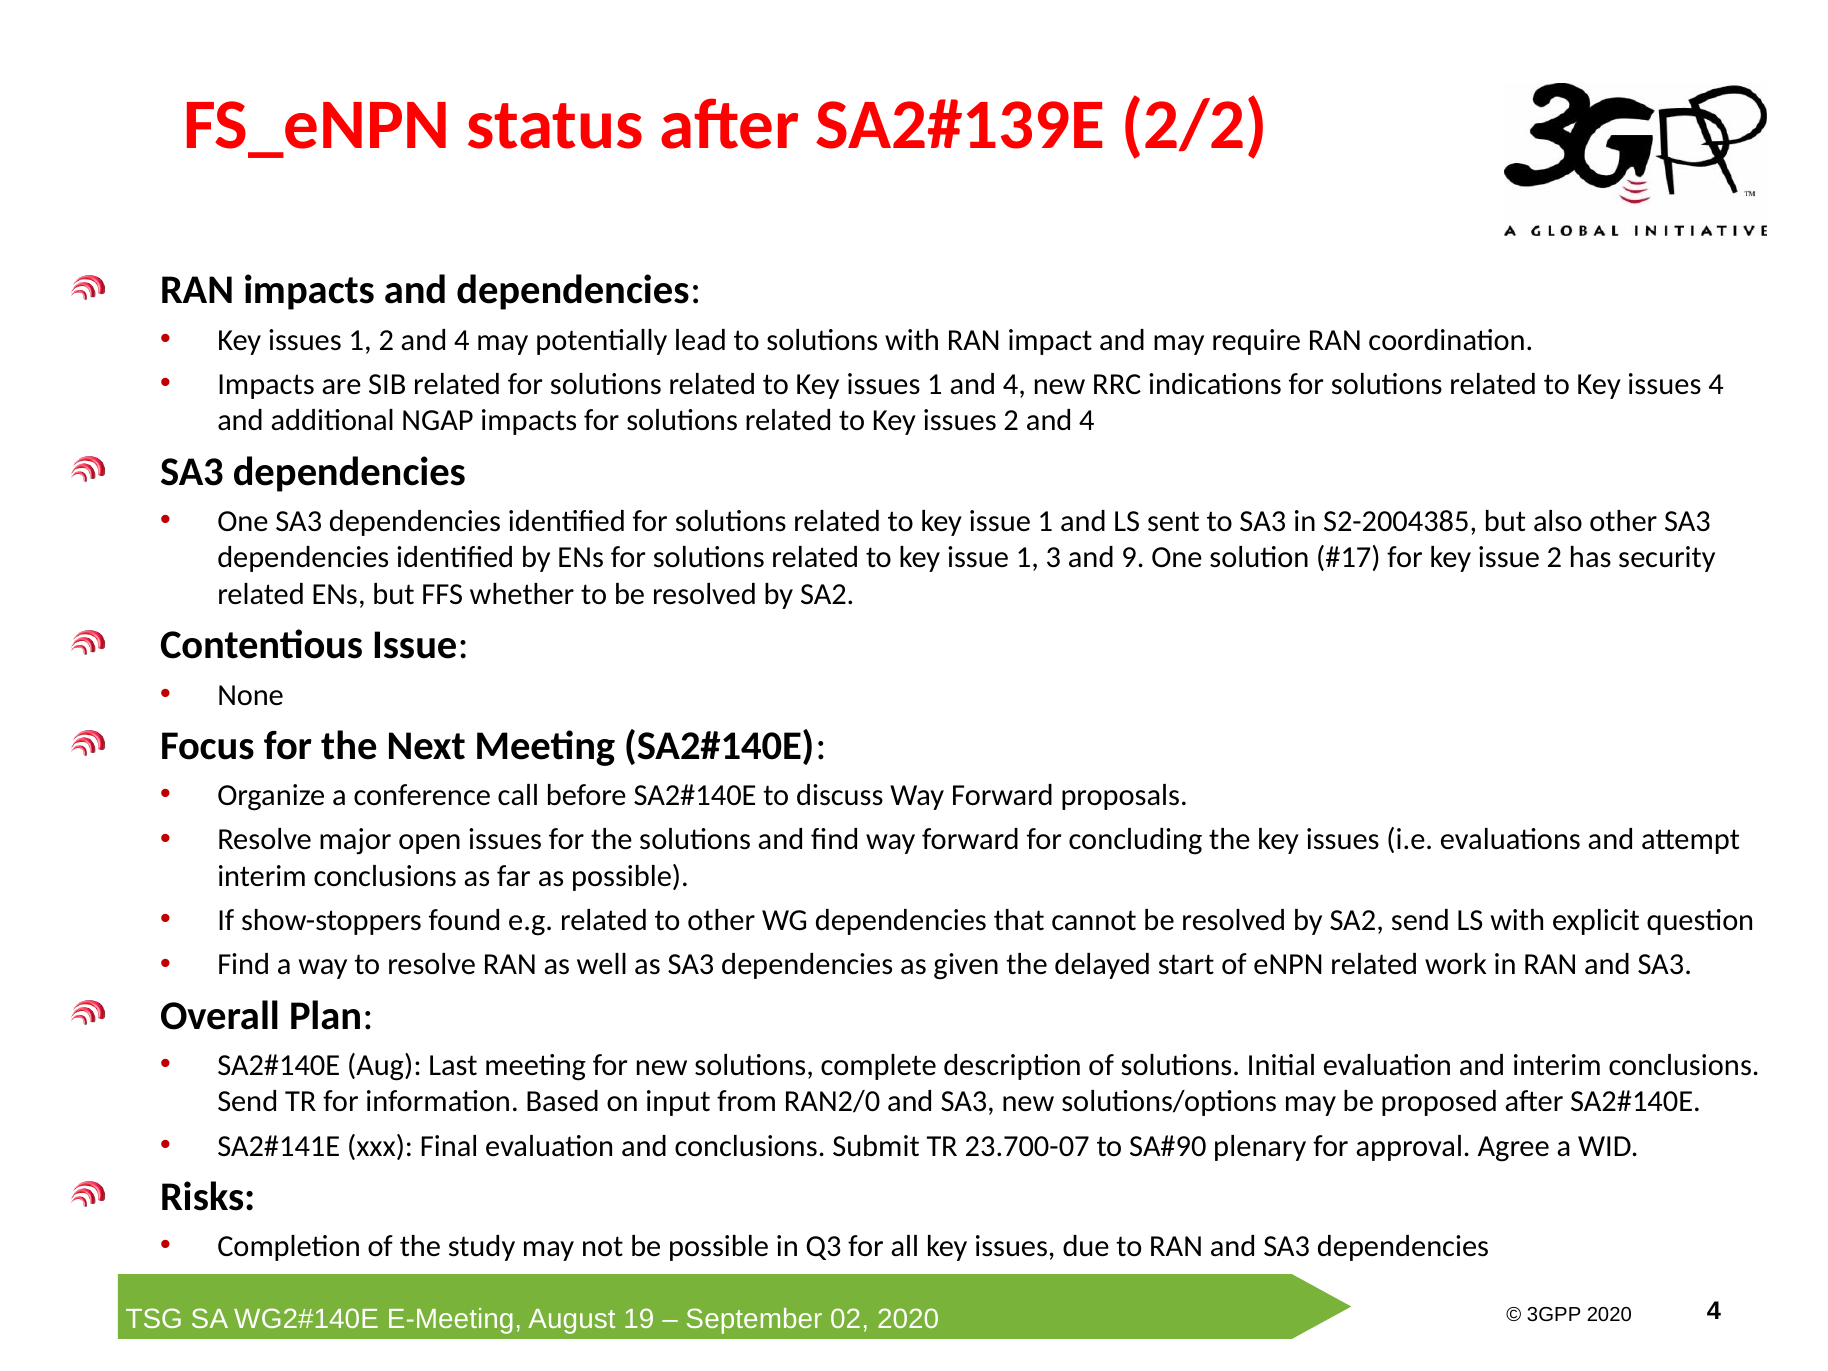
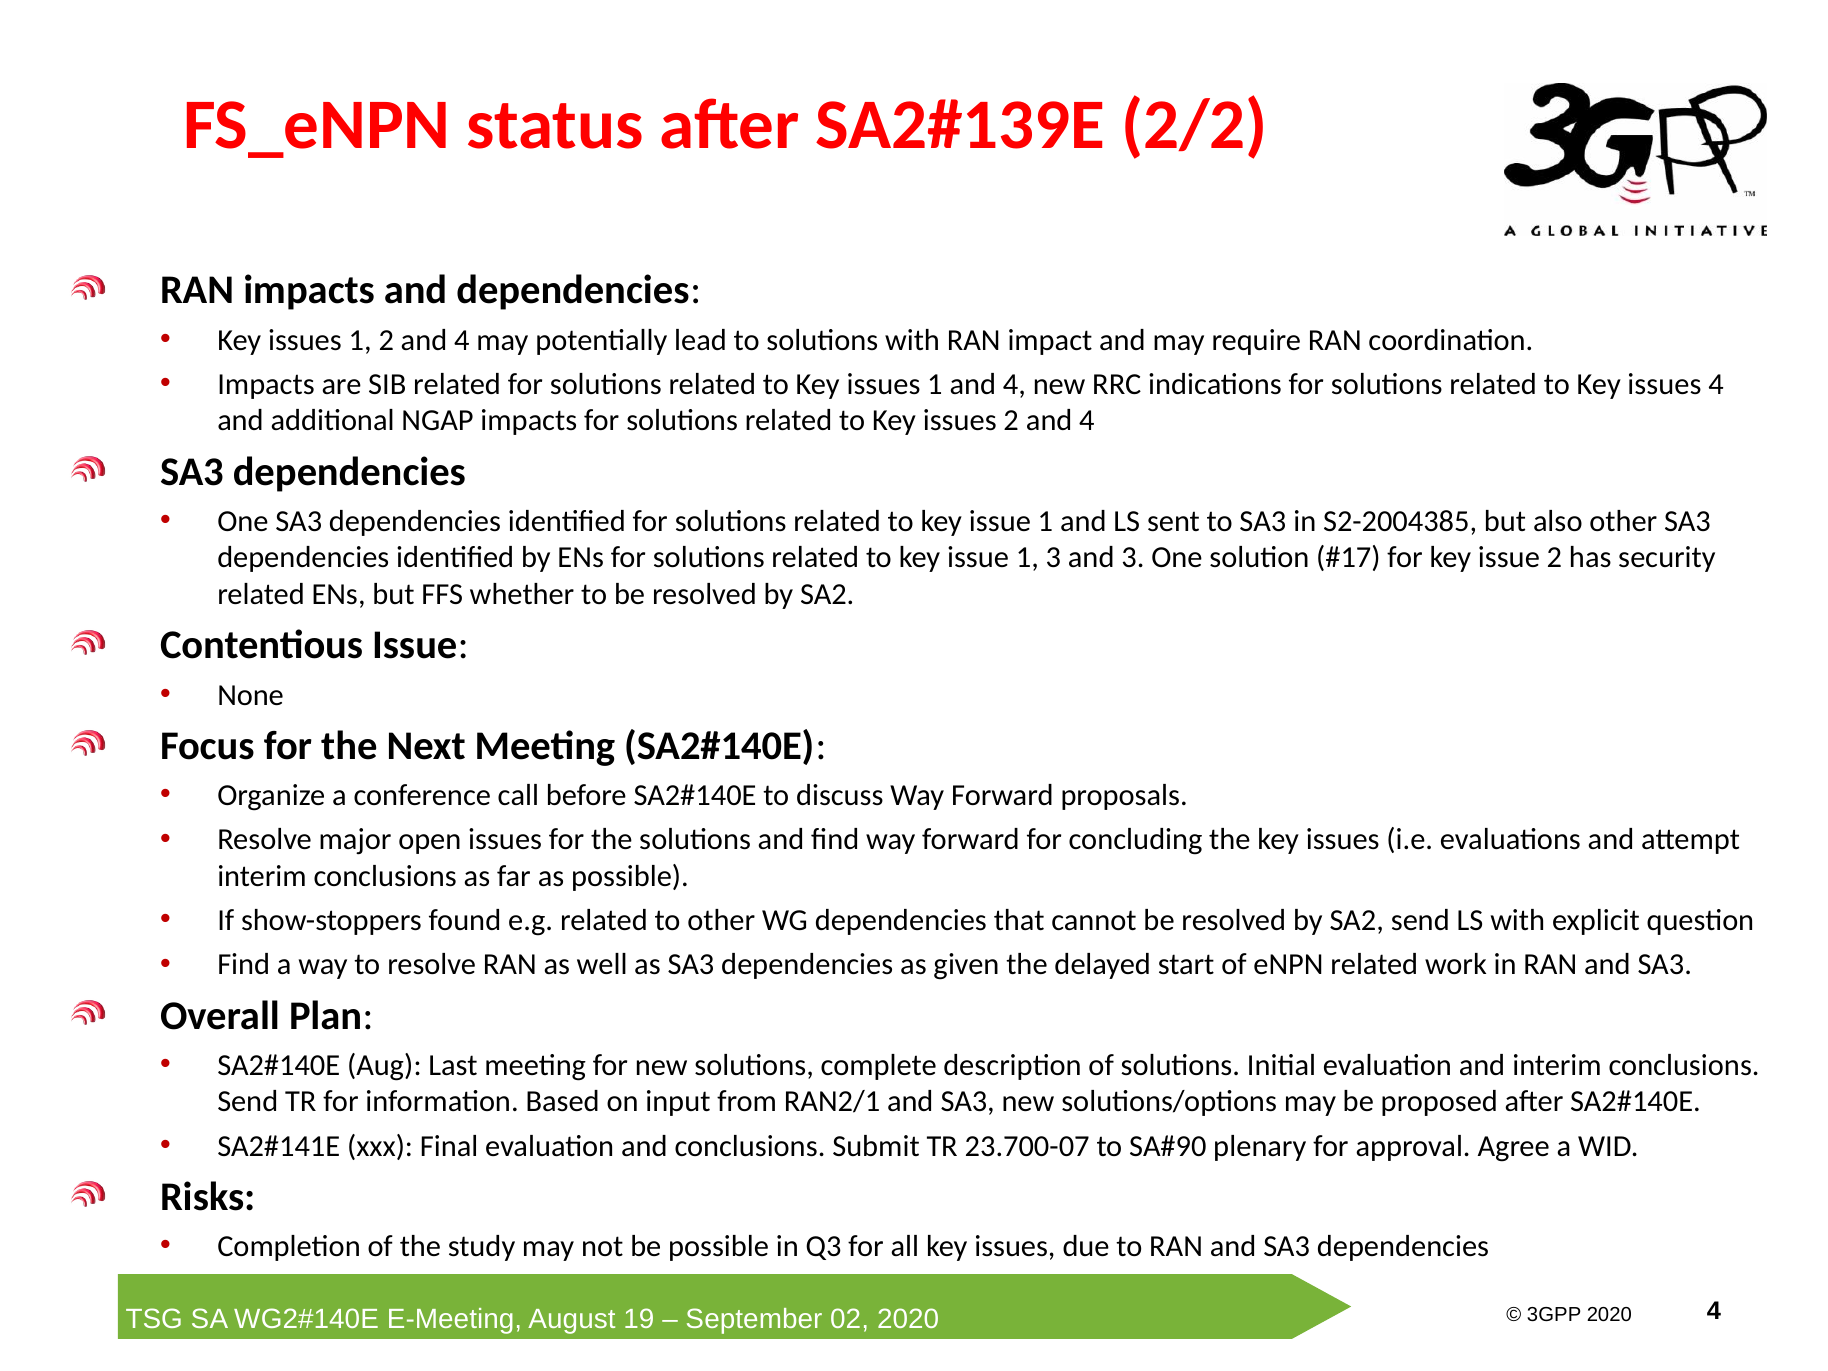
and 9: 9 -> 3 (1133, 558)
RAN2/0: RAN2/0 -> RAN2/1 (832, 1102)
